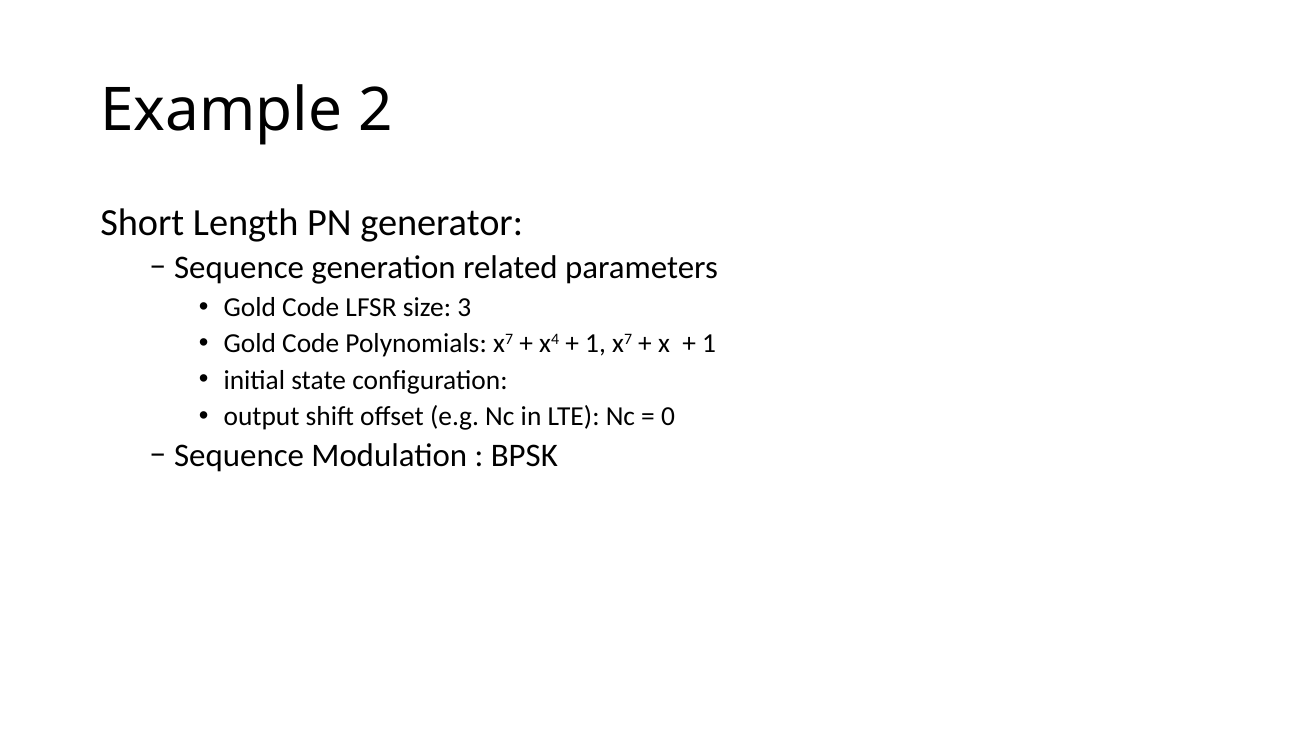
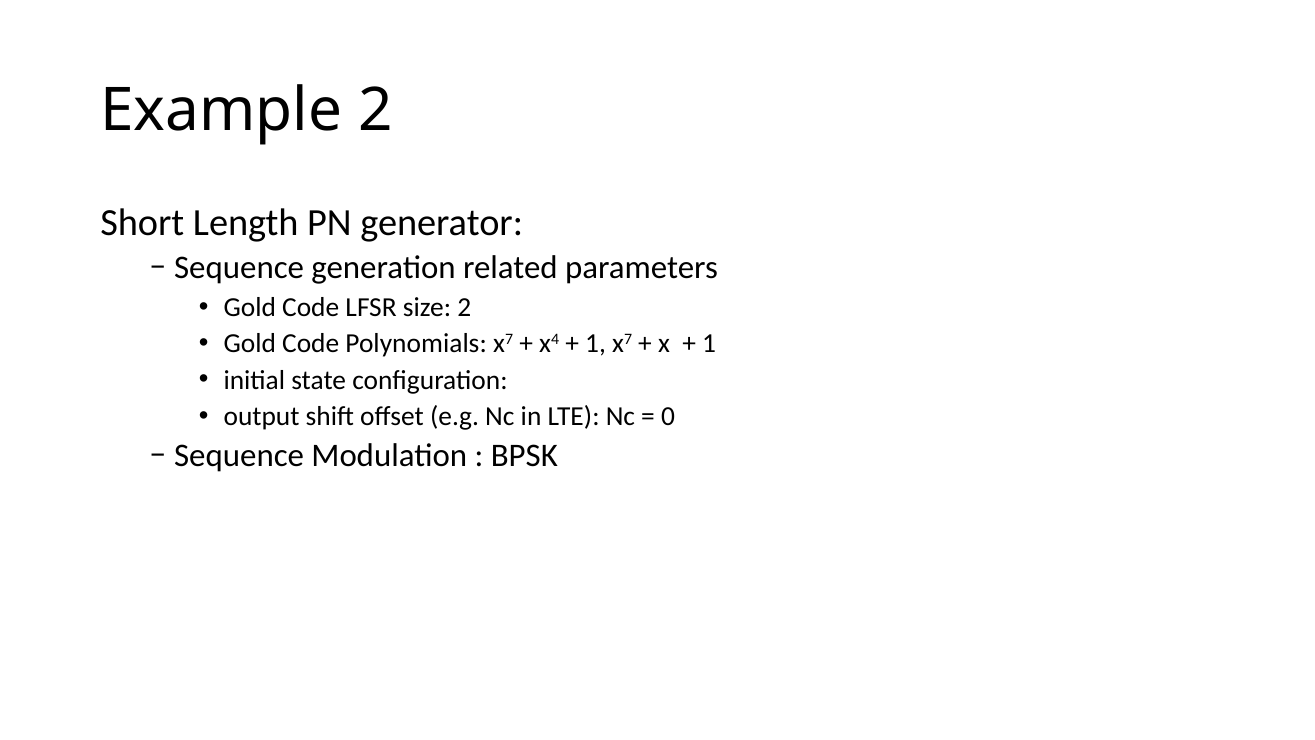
size 3: 3 -> 2 (464, 307)
